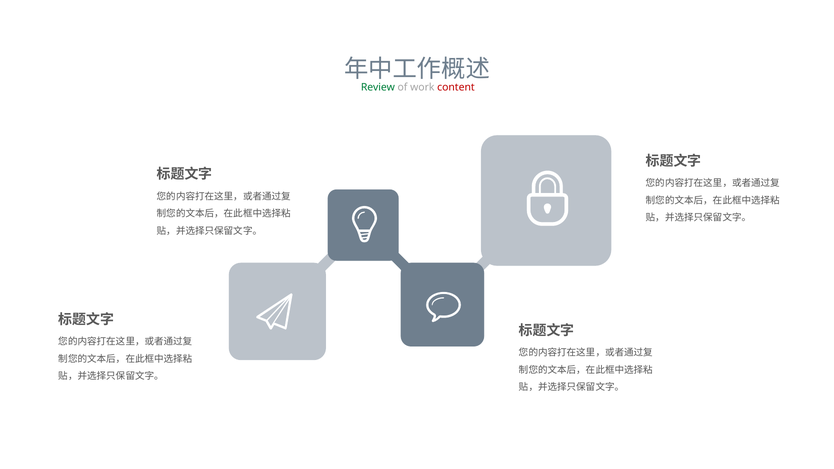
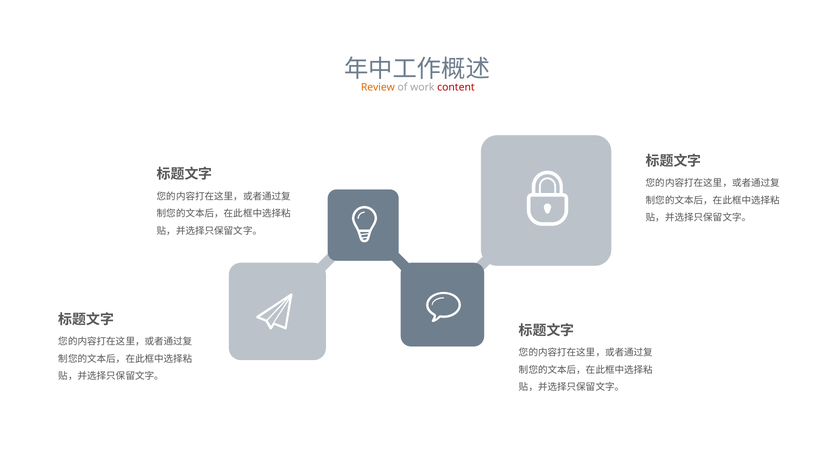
Review colour: green -> orange (378, 88)
